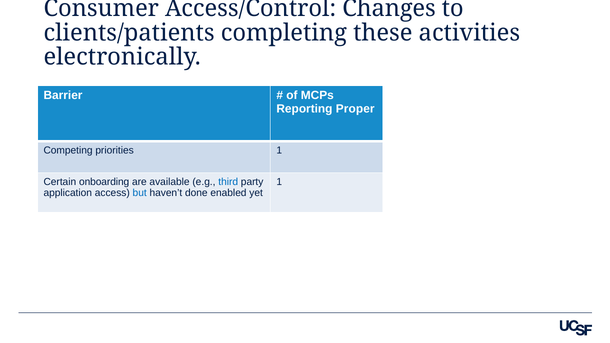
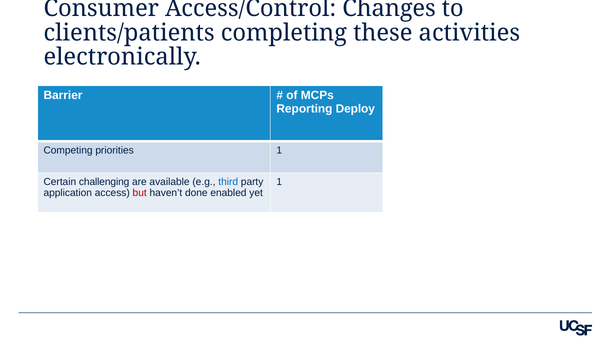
Proper: Proper -> Deploy (355, 109)
onboarding: onboarding -> challenging (104, 182)
but colour: blue -> red (140, 193)
